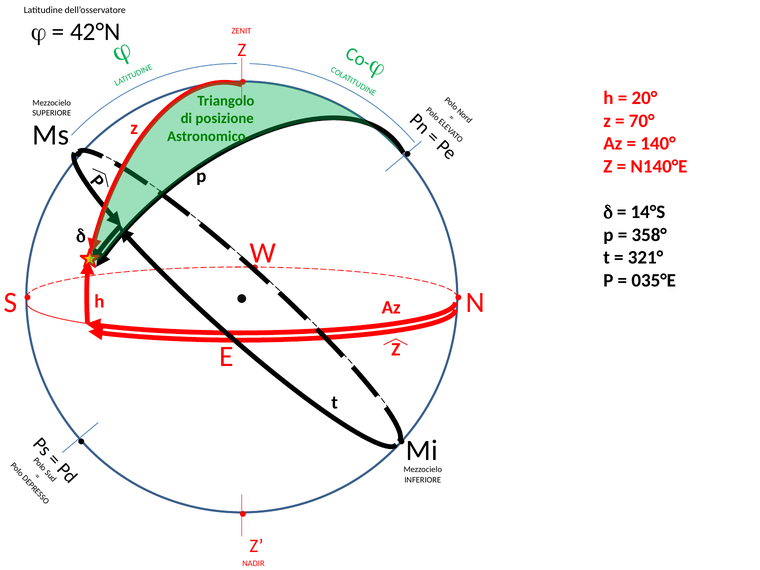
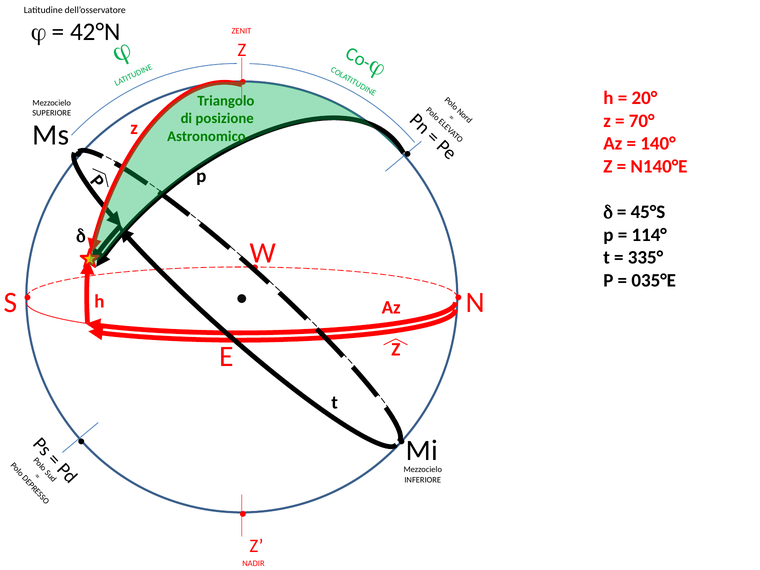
14°S: 14°S -> 45°S (648, 212)
358°: 358° -> 114° (649, 235)
321°: 321° -> 335° (646, 258)
